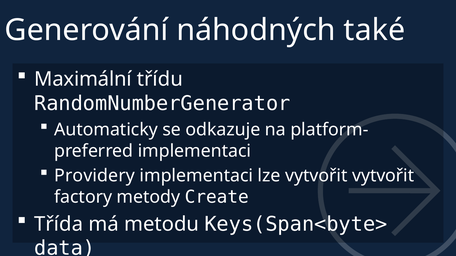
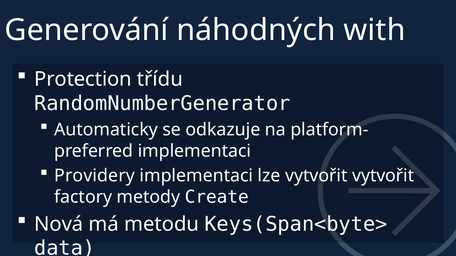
také: také -> with (375, 30)
Maximální: Maximální -> Protection (83, 79)
Třída: Třída -> Nová (59, 224)
